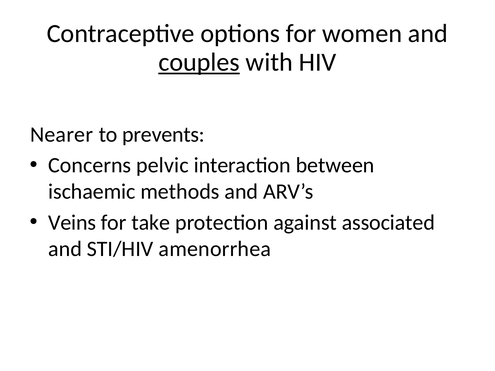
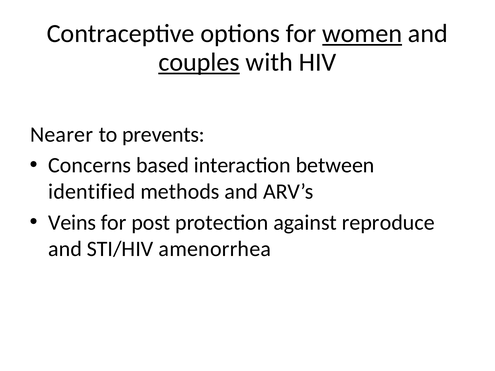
women underline: none -> present (362, 34)
pelvic: pelvic -> based (163, 165)
ischaemic: ischaemic -> identified (92, 192)
take: take -> post (151, 223)
associated: associated -> reproduce (388, 223)
